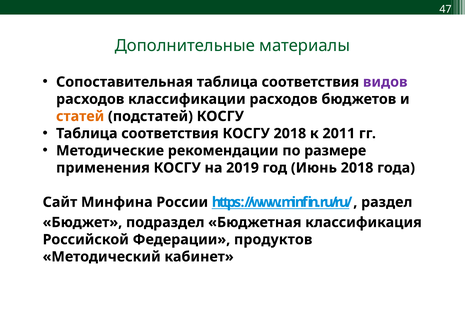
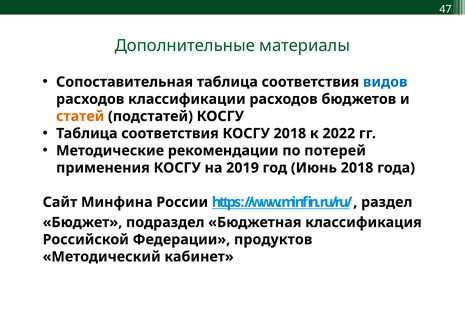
видов colour: purple -> blue (385, 82)
2011: 2011 -> 2022 (339, 133)
размере: размере -> потерей (335, 151)
